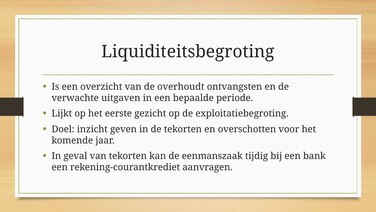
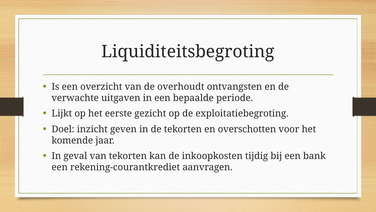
eenmanszaak: eenmanszaak -> inkoopkosten (212, 156)
